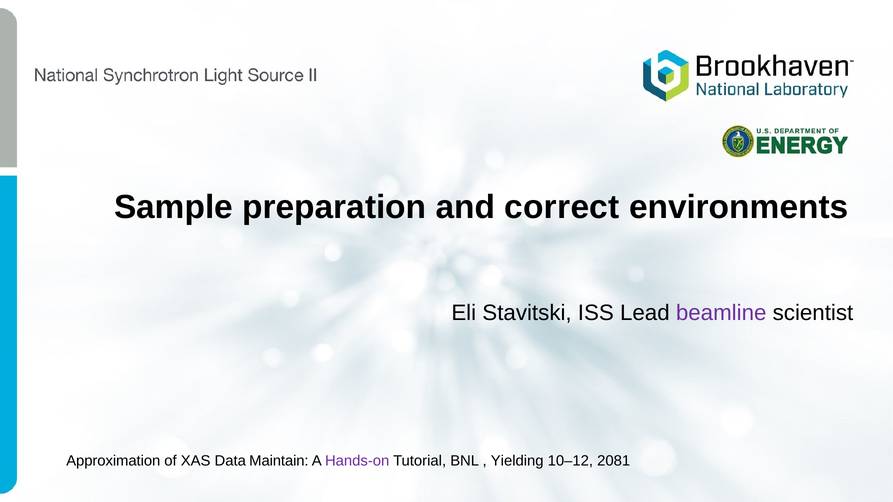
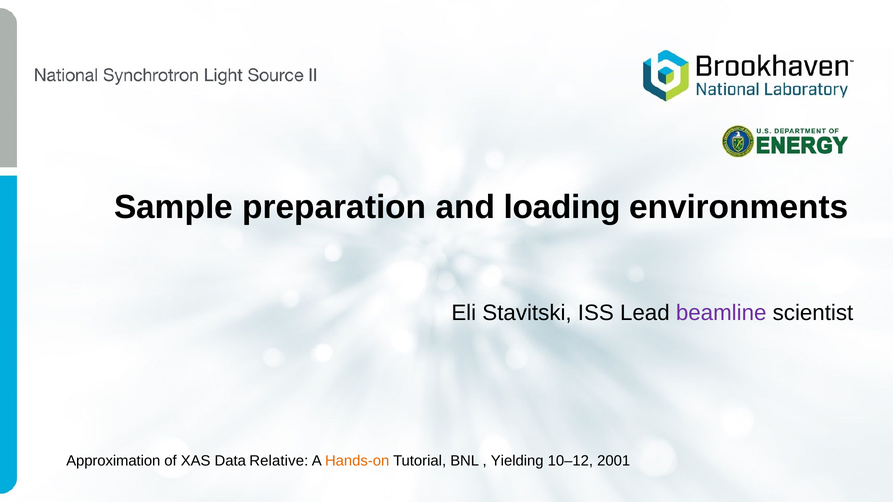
correct: correct -> loading (562, 207)
Maintain: Maintain -> Relative (279, 461)
Hands-on colour: purple -> orange (357, 461)
2081: 2081 -> 2001 (614, 461)
